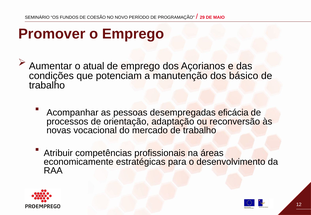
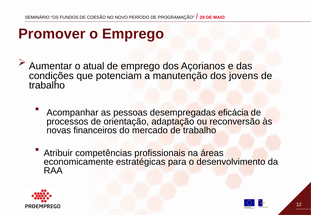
básico: básico -> jovens (244, 76)
vocacional: vocacional -> financeiros (95, 130)
